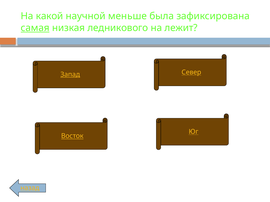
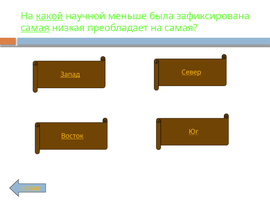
какой underline: none -> present (50, 16)
ледникового: ледникового -> преобладает (118, 28)
на лежит: лежит -> самая (181, 28)
